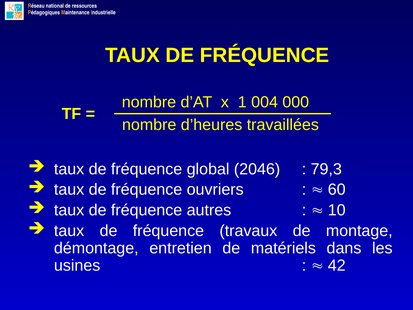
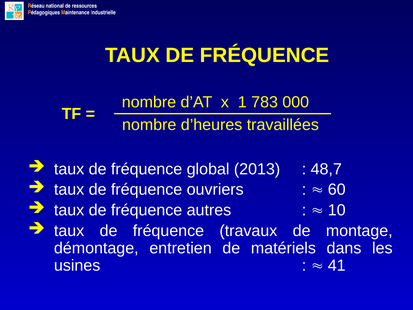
004: 004 -> 783 (265, 102)
2046: 2046 -> 2013 (257, 169)
79,3: 79,3 -> 48,7 (326, 169)
42: 42 -> 41 (337, 265)
